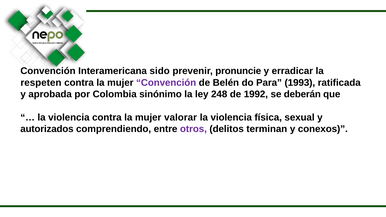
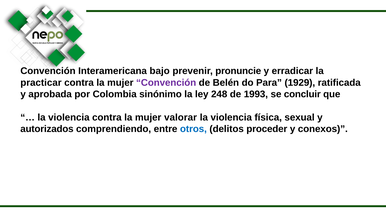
sido: sido -> bajo (160, 71)
respeten: respeten -> practicar (41, 83)
1993: 1993 -> 1929 (300, 83)
1992: 1992 -> 1993 (256, 94)
deberán: deberán -> concluir (302, 94)
otros colour: purple -> blue (193, 129)
terminan: terminan -> proceder (267, 129)
